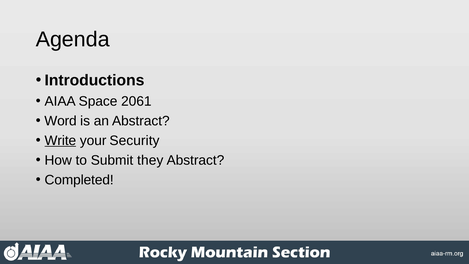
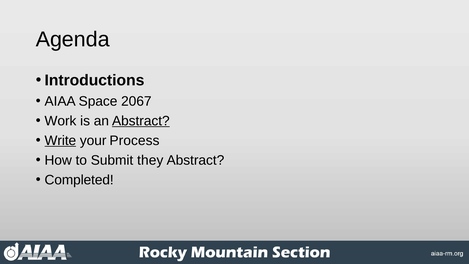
2061: 2061 -> 2067 (136, 101)
Word: Word -> Work (60, 121)
Abstract underline: none -> present (141, 121)
Security: Security -> Process (134, 140)
